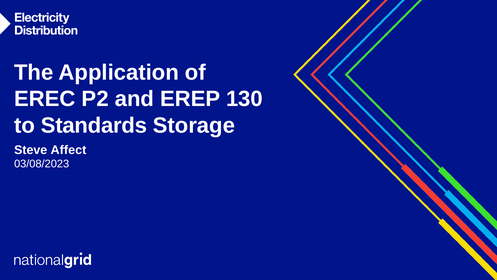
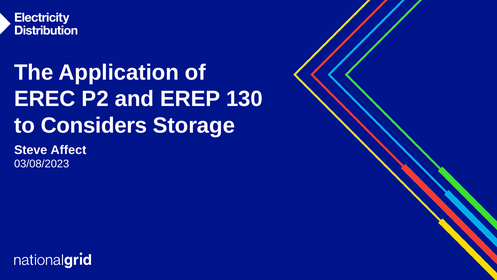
Standards: Standards -> Considers (94, 125)
